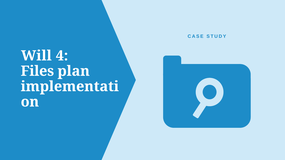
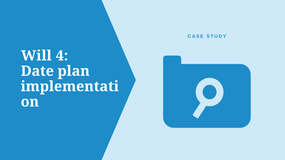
Files: Files -> Date (37, 71)
